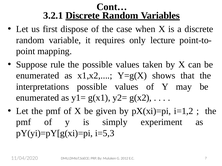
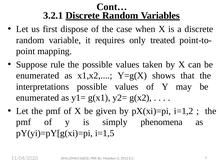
lecture: lecture -> treated (163, 40)
experiment: experiment -> phenomena (162, 122)
i=5,3: i=5,3 -> i=1,5 (105, 134)
